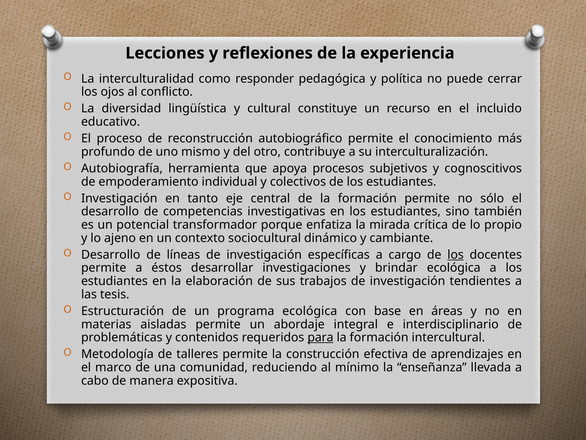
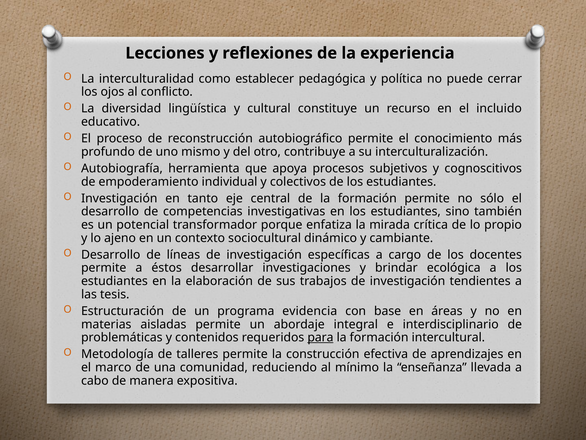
responder: responder -> establecer (265, 79)
los underline: present -> none (456, 254)
programa ecológica: ecológica -> evidencia (310, 311)
